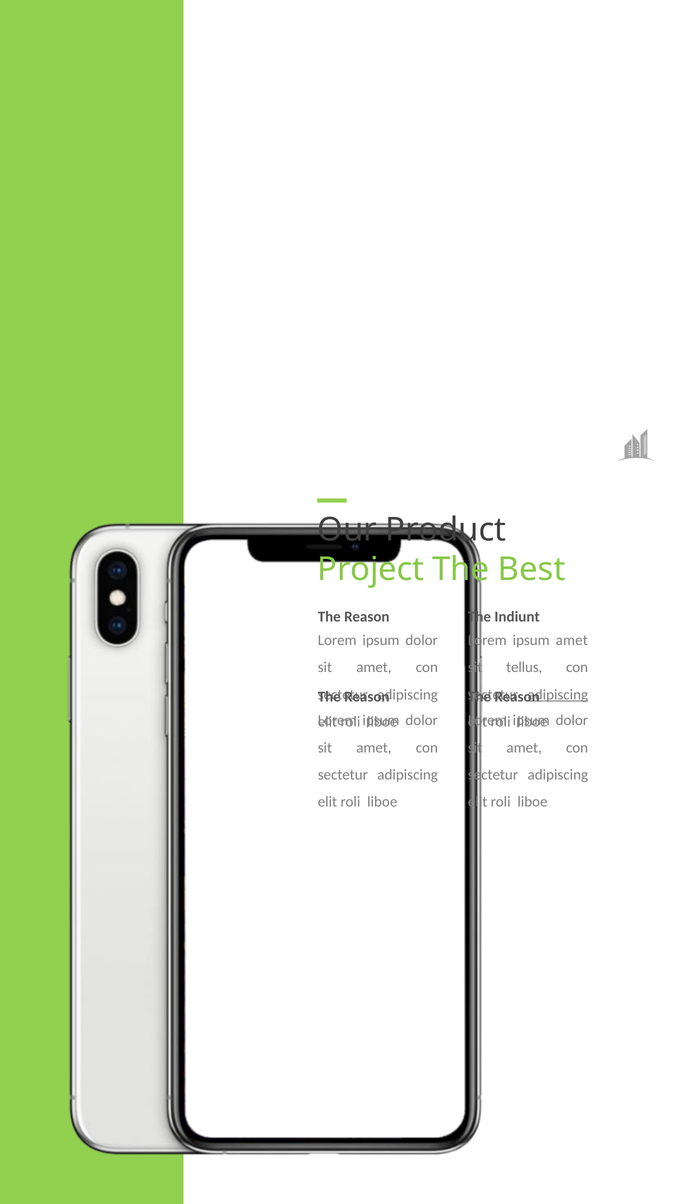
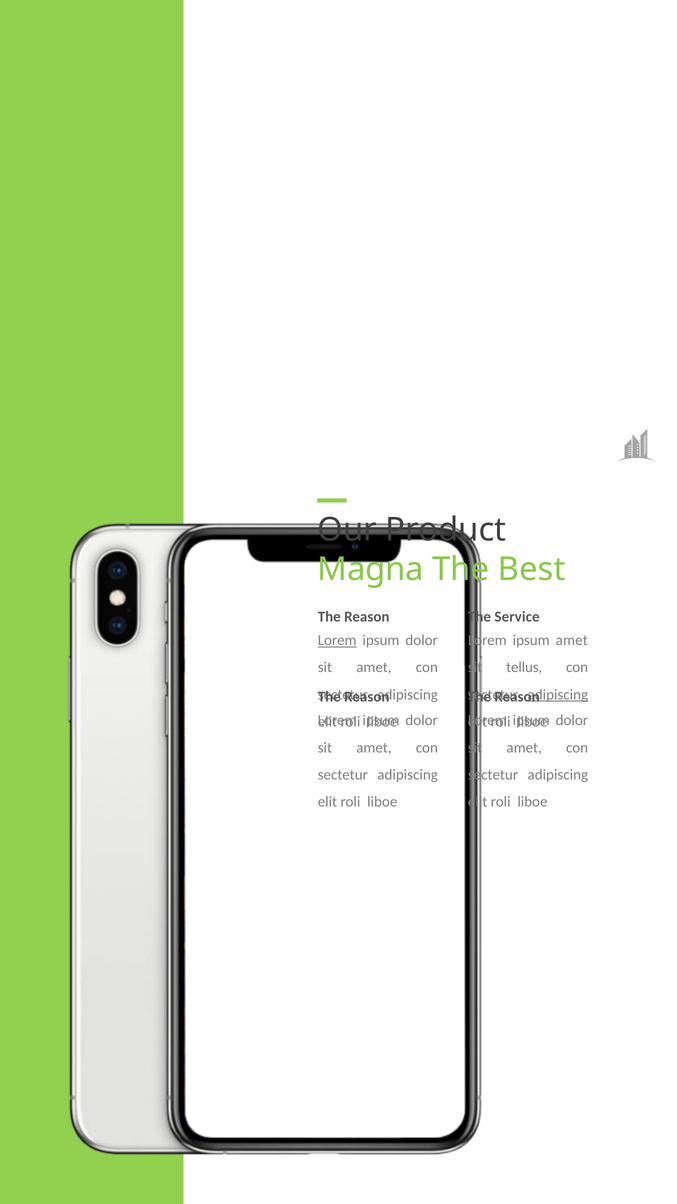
Project: Project -> Magna (371, 569)
Indiunt: Indiunt -> Service (517, 617)
Lorem underline: none -> present (337, 640)
